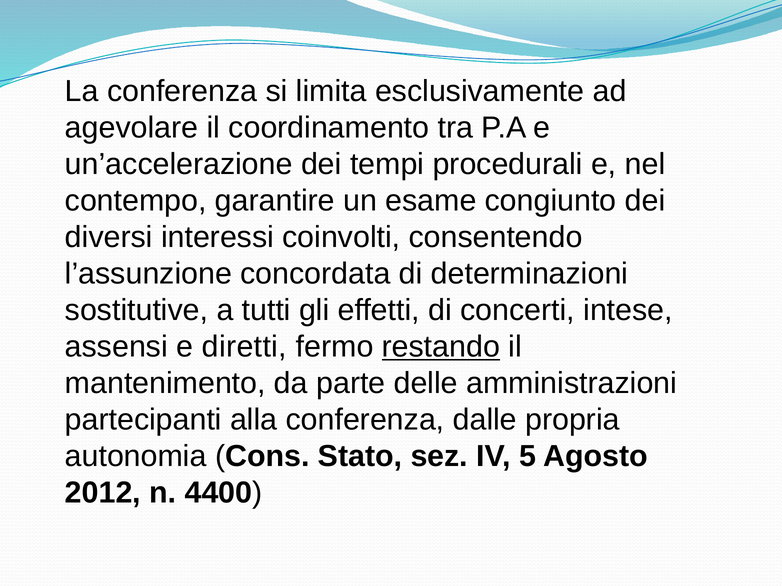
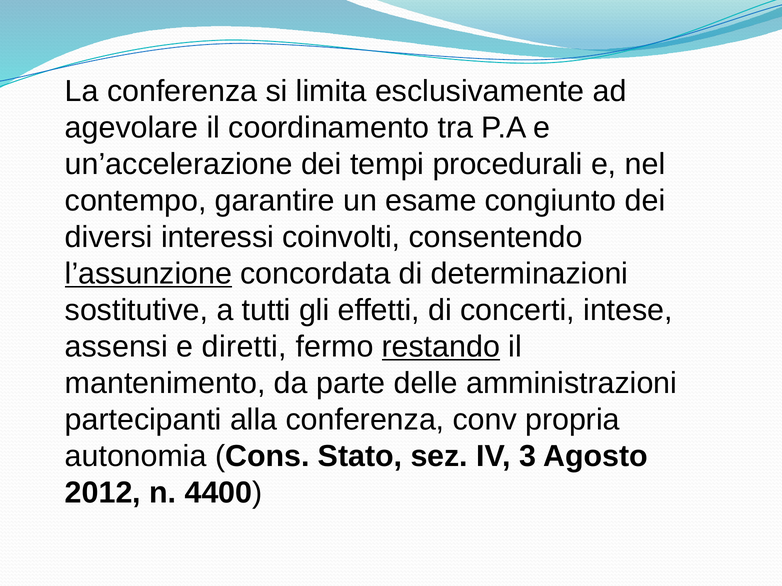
l’assunzione underline: none -> present (148, 274)
dalle: dalle -> conv (485, 420)
5: 5 -> 3 (527, 457)
